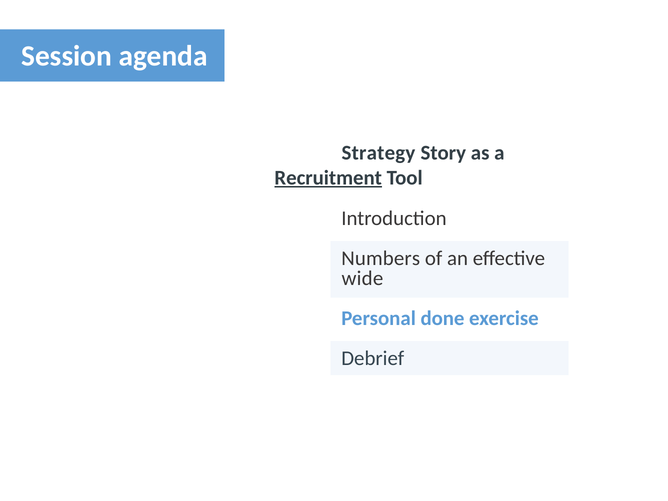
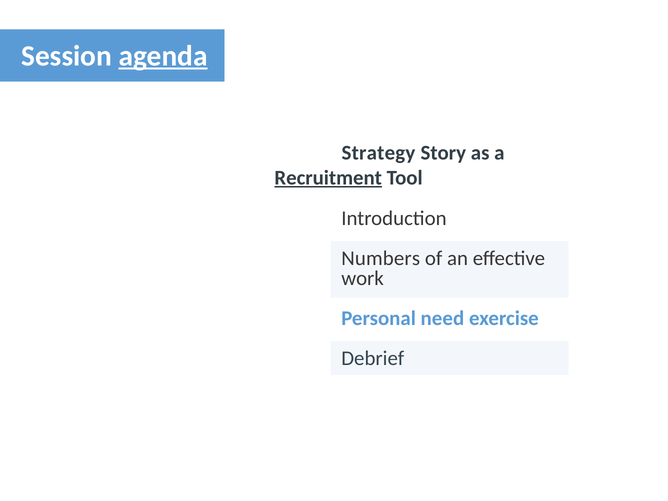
agenda underline: none -> present (163, 56)
wide: wide -> work (363, 278)
done: done -> need (442, 318)
